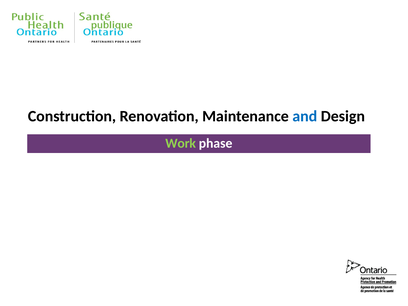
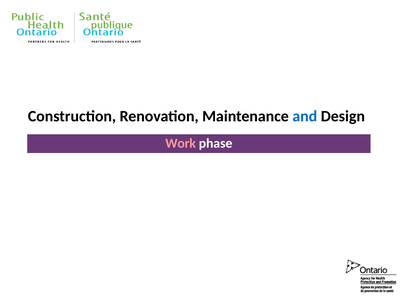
Work colour: light green -> pink (181, 143)
